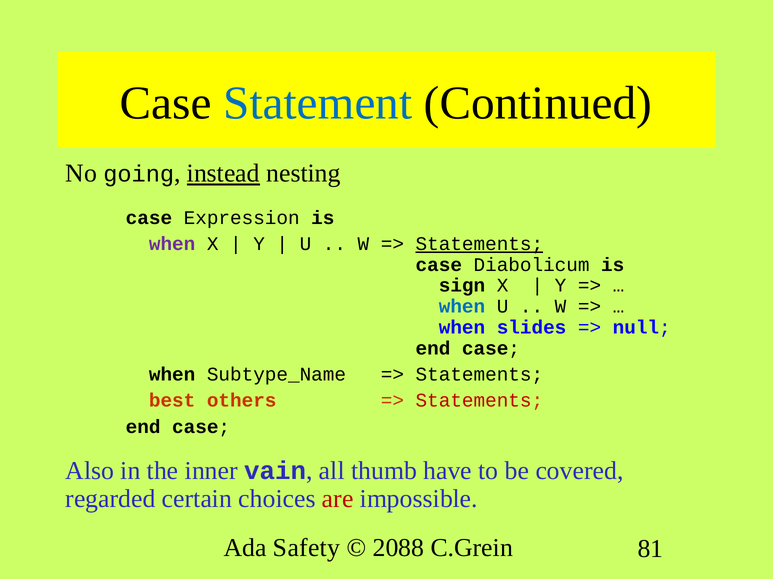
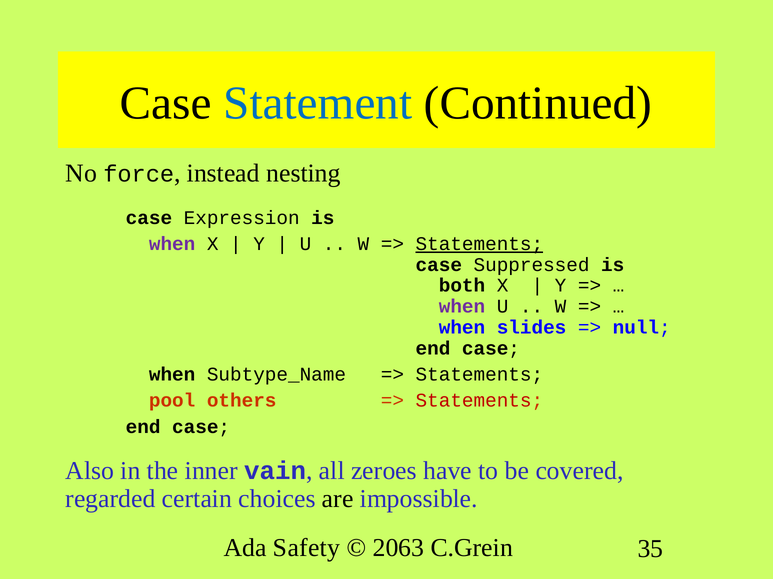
going: going -> force (139, 174)
instead underline: present -> none (223, 174)
Diabolicum: Diabolicum -> Suppressed (532, 265)
sign: sign -> both (462, 286)
when colour: blue -> purple (462, 307)
best: best -> pool (172, 401)
thumb: thumb -> zeroes (384, 472)
are colour: red -> black (338, 499)
2088: 2088 -> 2063 (398, 549)
81: 81 -> 35 (650, 549)
